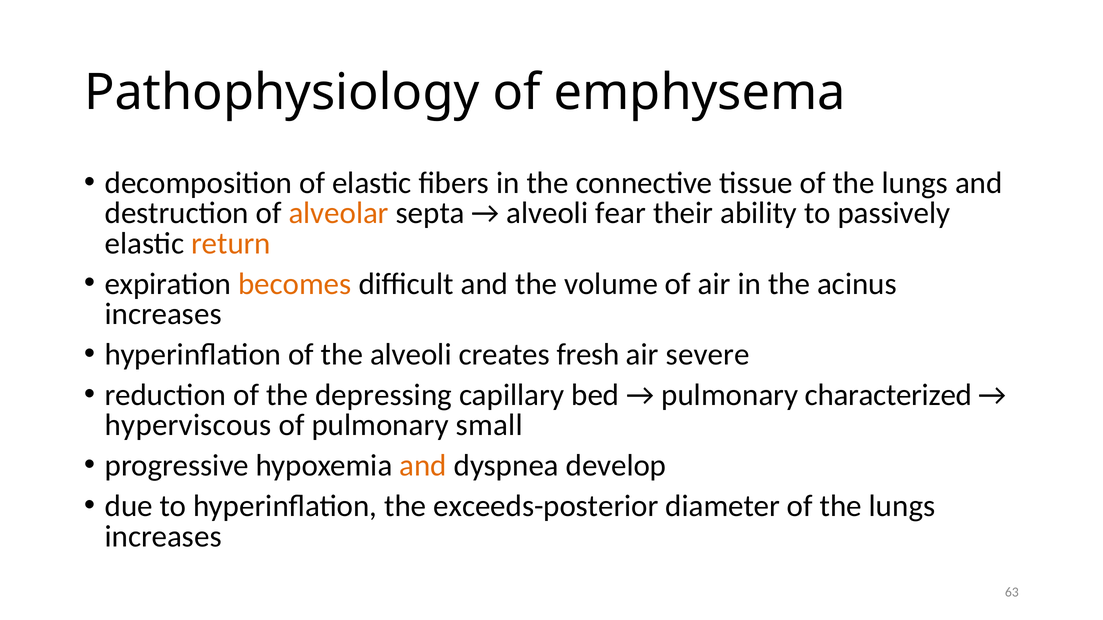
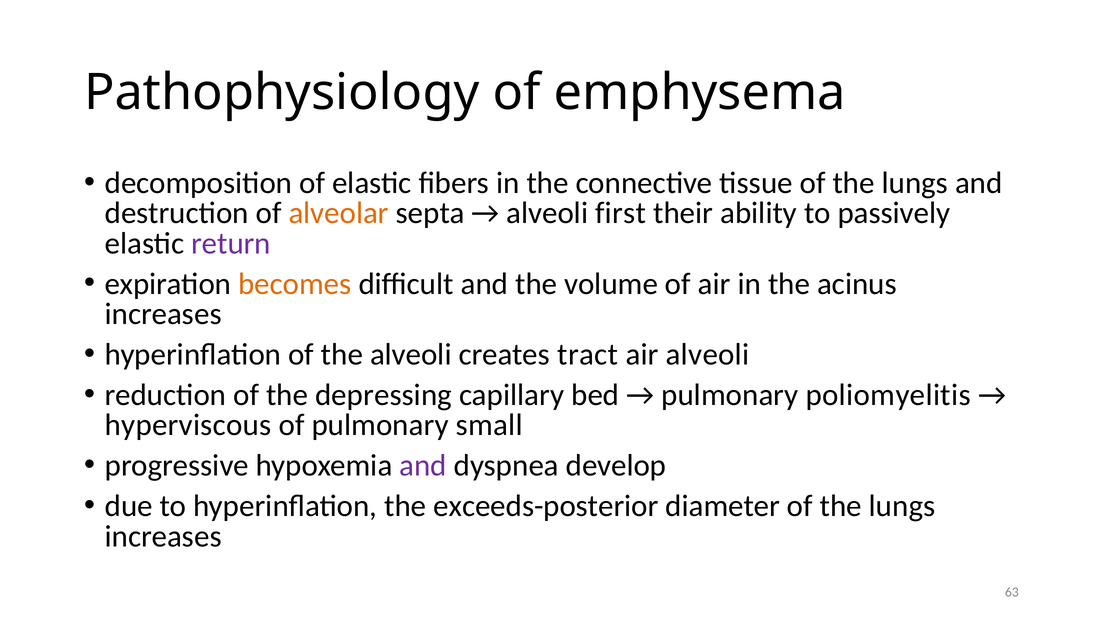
fear: fear -> first (621, 213)
return colour: orange -> purple (231, 244)
fresh: fresh -> tract (588, 355)
air severe: severe -> alveoli (708, 355)
characterized: characterized -> poliomyelitis (888, 395)
and colour: orange -> purple (423, 466)
